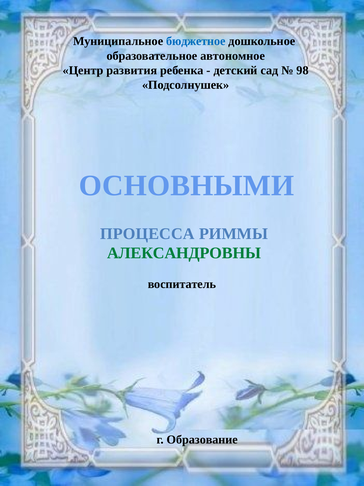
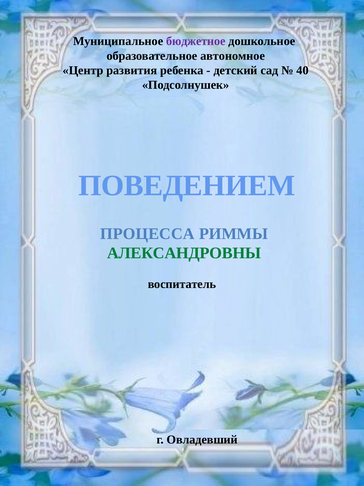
бюджетное colour: blue -> purple (196, 41)
98: 98 -> 40 (303, 70)
ОСНОВНЫМИ: ОСНОВНЫМИ -> ПОВЕДЕНИЕМ (187, 185)
Образование: Образование -> Овладевший (202, 439)
